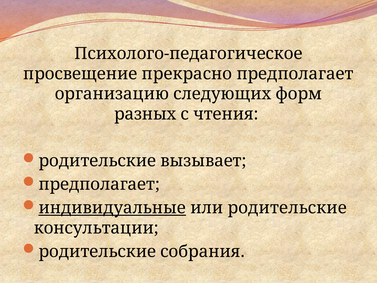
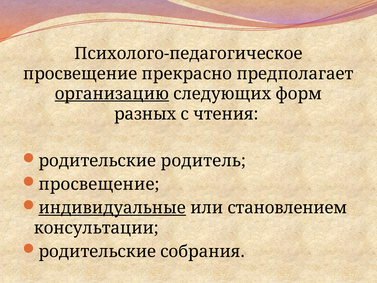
организацию underline: none -> present (112, 94)
вызывает: вызывает -> родитель (203, 161)
предполагает: предполагает -> просвещение (99, 184)
или родительские: родительские -> становлением (287, 208)
